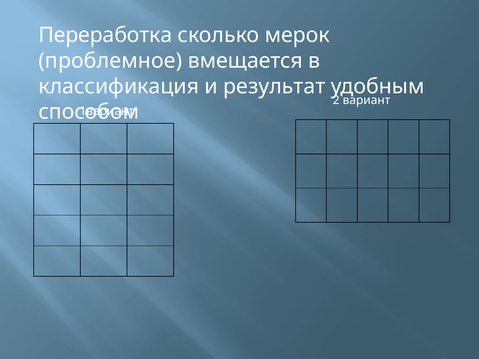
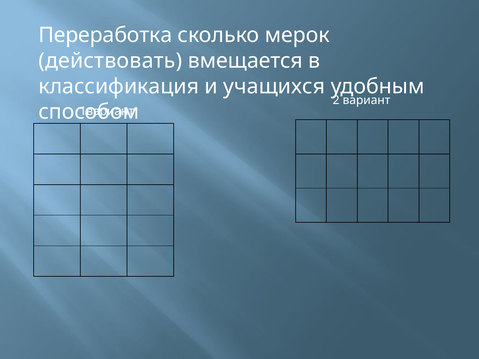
проблемное: проблемное -> действовать (110, 61)
результат: результат -> учащихся (274, 86)
